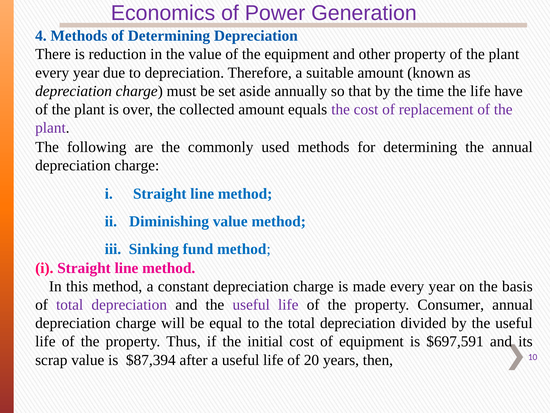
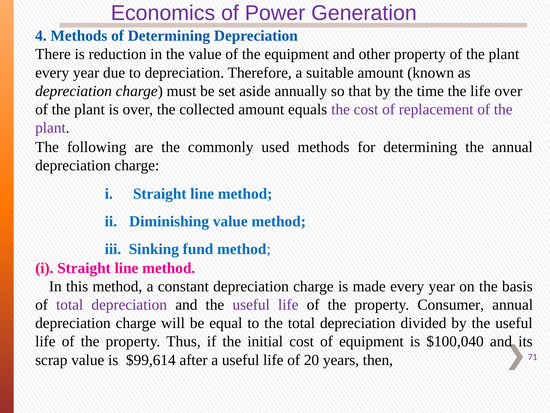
life have: have -> over (508, 91)
$697,591: $697,591 -> $100,040 (455, 341)
$87,394: $87,394 -> $99,614 (151, 360)
10: 10 -> 71 (533, 357)
